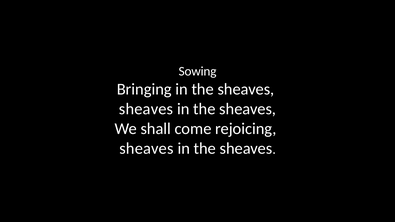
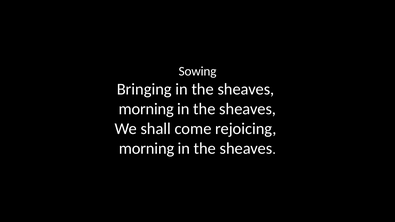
sheaves: sheaves -> morning (146, 109)
sheaves: sheaves -> morning (147, 149)
